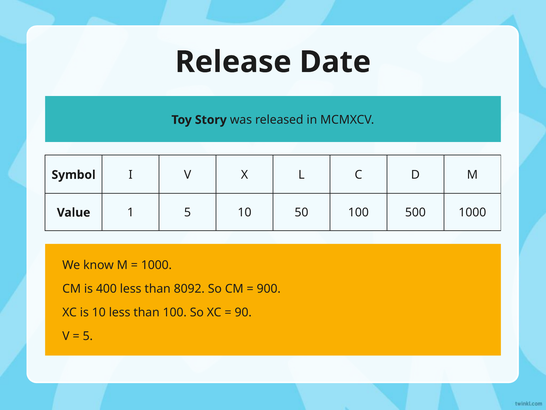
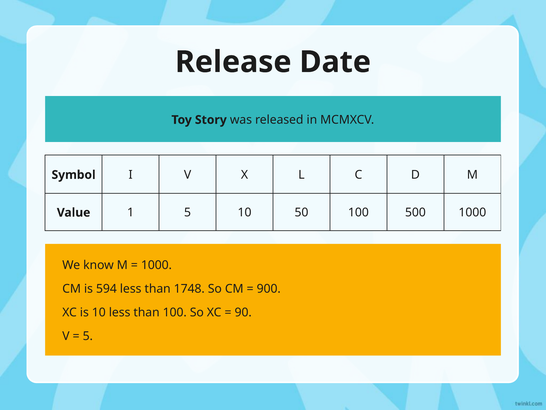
400: 400 -> 594 (106, 288)
8092: 8092 -> 1748 (189, 288)
